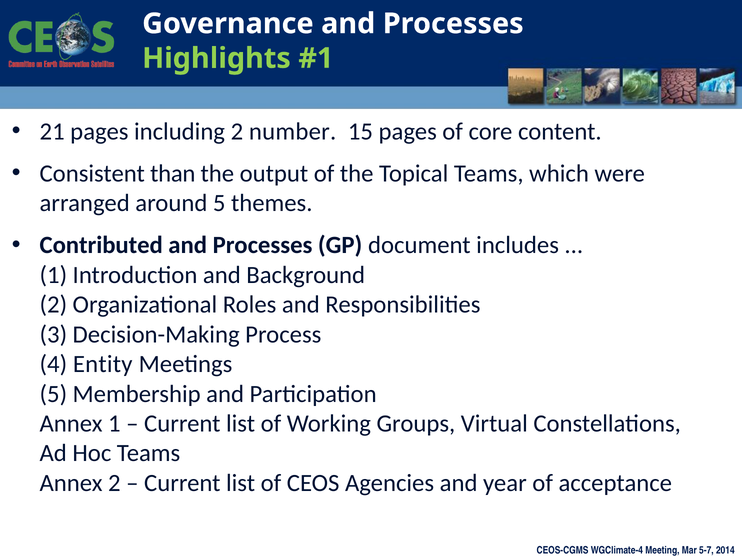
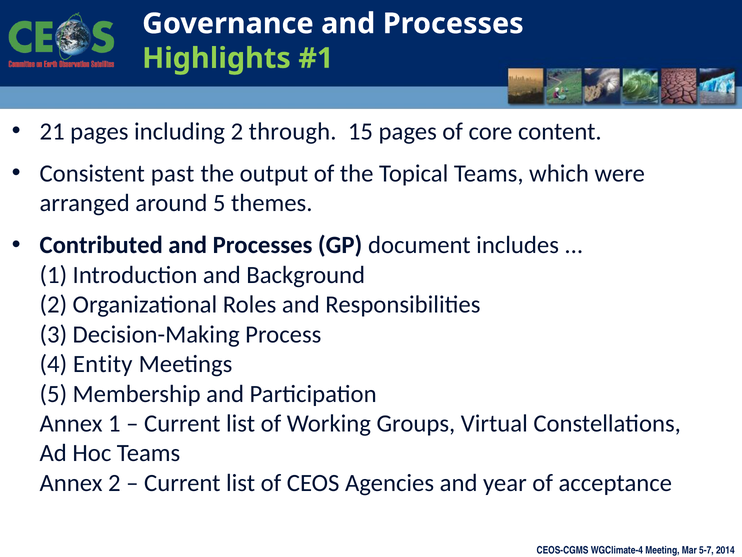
number: number -> through (293, 131)
than: than -> past (173, 173)
